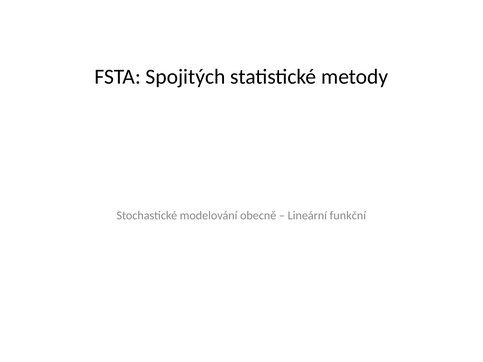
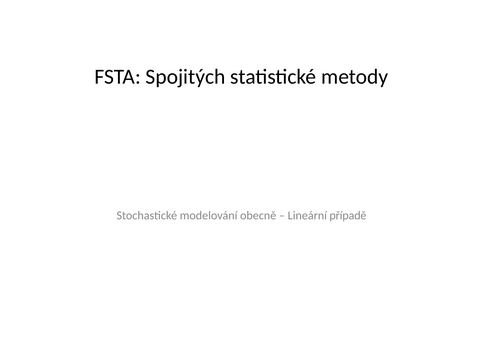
funkční: funkční -> případě (348, 216)
